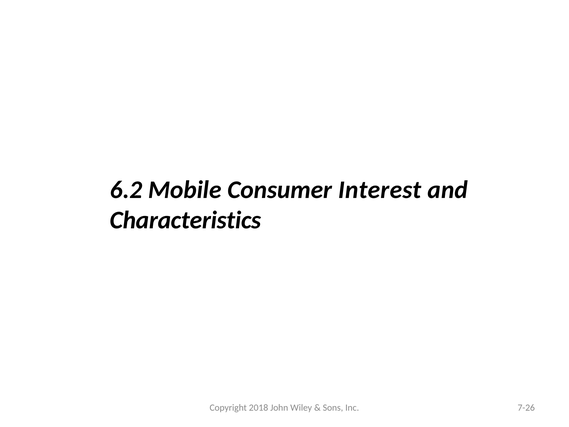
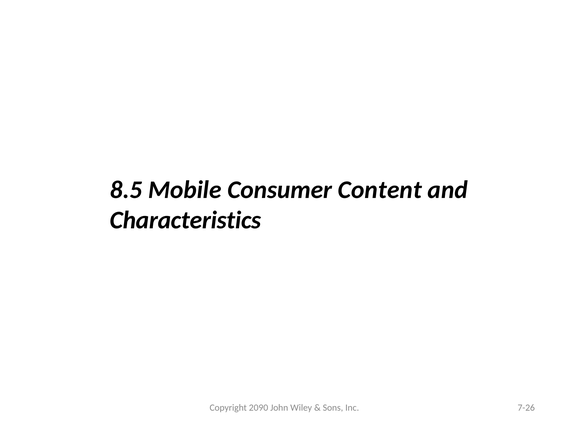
6.2: 6.2 -> 8.5 (126, 190)
Interest: Interest -> Content (380, 190)
2018: 2018 -> 2090 (259, 407)
